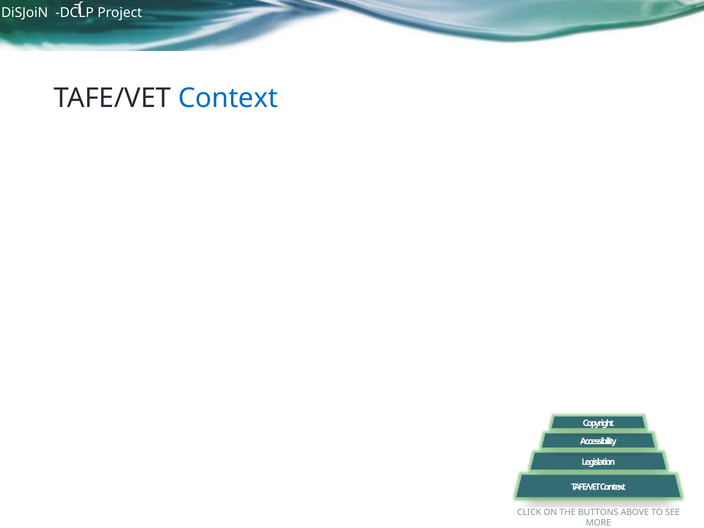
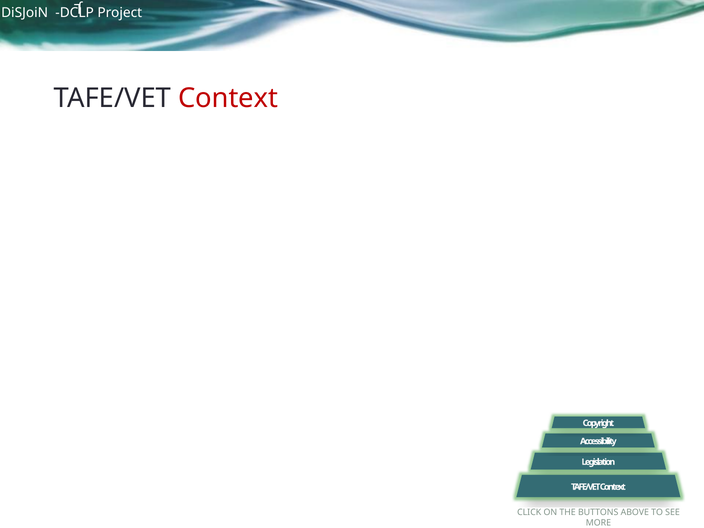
Context colour: blue -> red (228, 98)
